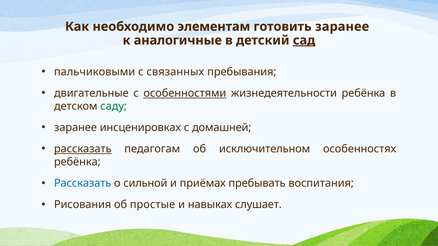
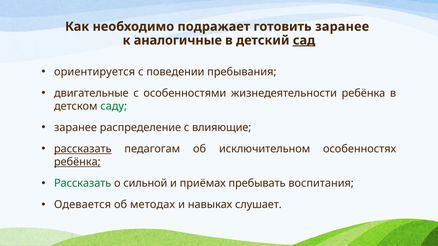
элементам: элементам -> подражает (214, 27)
пальчиковыми: пальчиковыми -> ориентируется (95, 72)
связанных: связанных -> поведении (175, 72)
особенностями underline: present -> none (185, 93)
инсценировках: инсценировках -> распределение (140, 128)
домашней: домашней -> влияющие (222, 128)
ребёнка underline: none -> present (77, 162)
Рассказать colour: blue -> green (83, 184)
Рисования: Рисования -> Одевается (83, 205)
простые: простые -> методах (153, 205)
